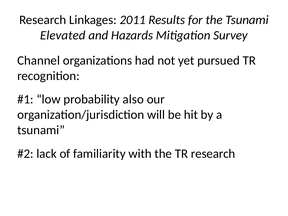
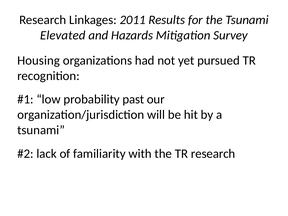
Channel: Channel -> Housing (39, 60)
also: also -> past (133, 99)
